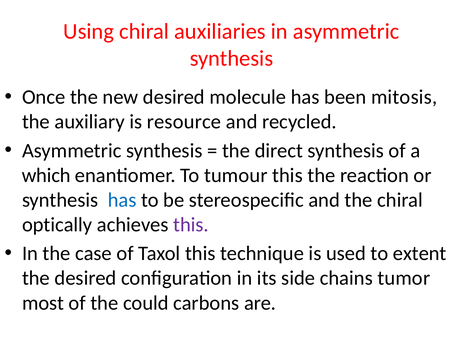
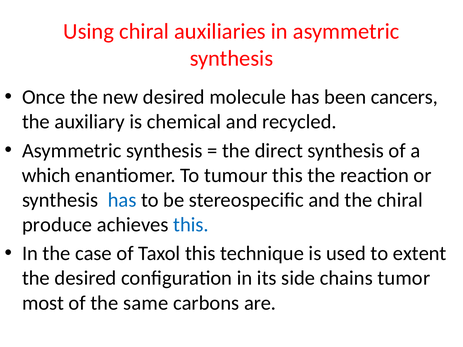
mitosis: mitosis -> cancers (404, 97)
resource: resource -> chemical (184, 122)
optically: optically -> produce (57, 225)
this colour: purple -> blue (191, 225)
could: could -> same (146, 303)
